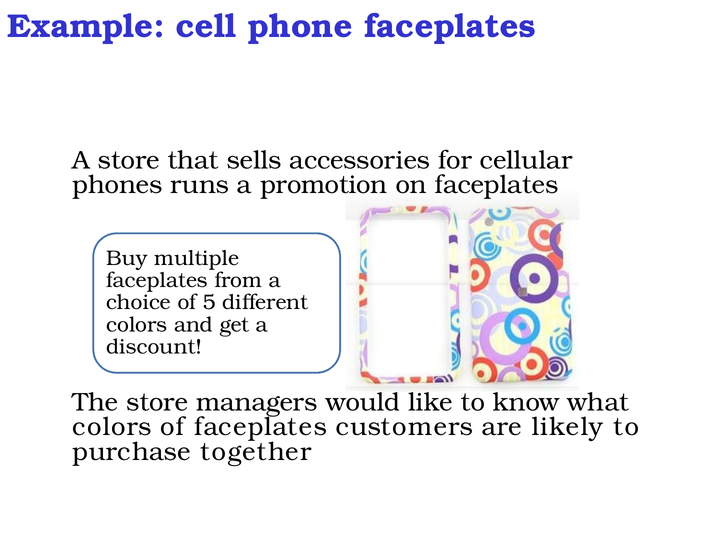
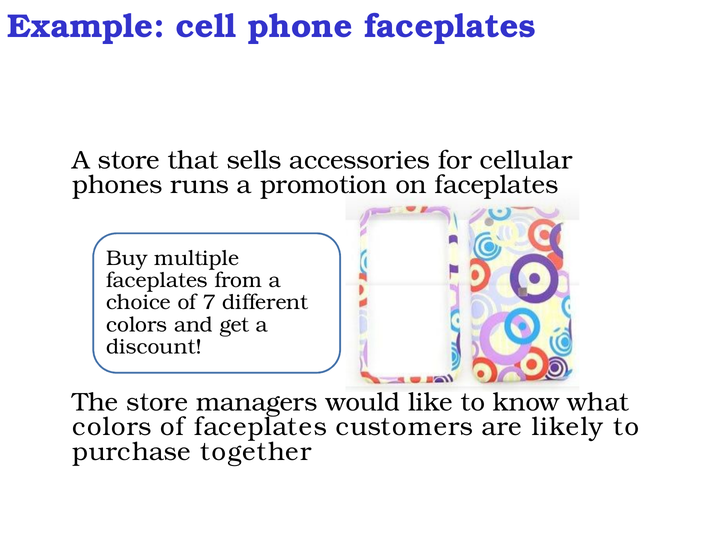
5: 5 -> 7 (209, 303)
